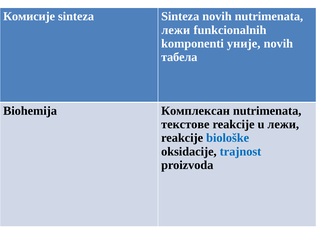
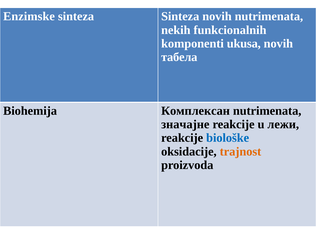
Комисије: Комисије -> Enzimske (29, 16)
лежи: лежи -> nekih (176, 30)
уније: уније -> ukusa (244, 44)
текстове: текстове -> значајне (185, 124)
trajnost colour: blue -> orange (240, 152)
